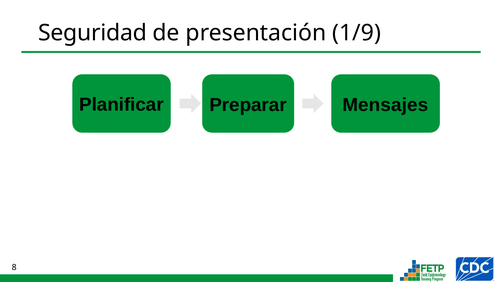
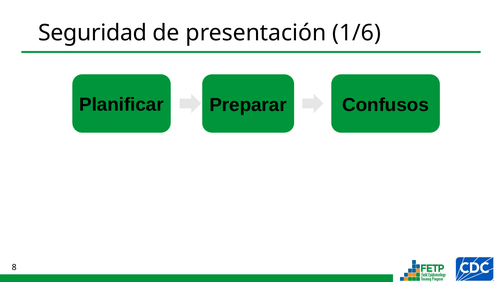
1/9: 1/9 -> 1/6 (357, 33)
Mensajes: Mensajes -> Confusos (386, 105)
